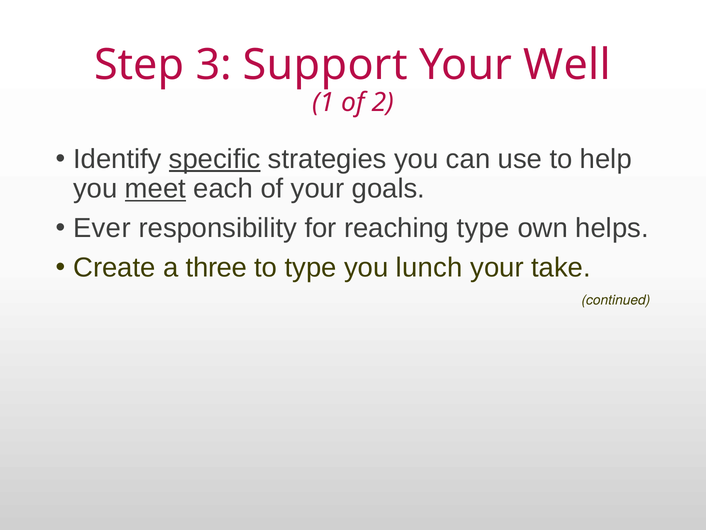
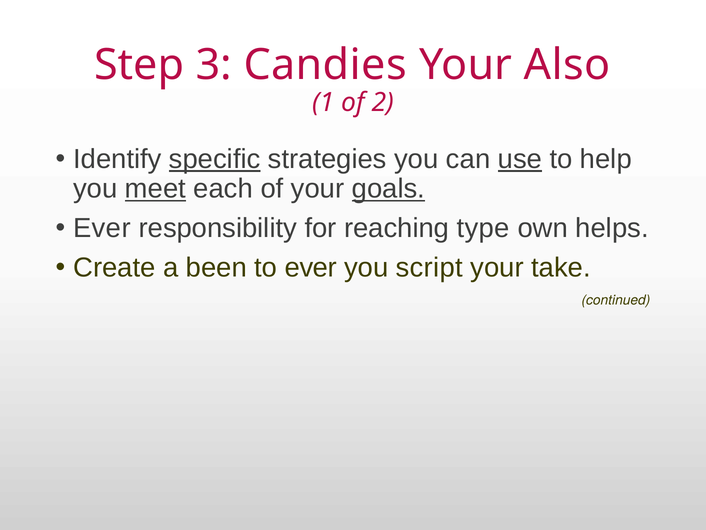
Support: Support -> Candies (325, 65)
Well: Well -> Also (567, 65)
use underline: none -> present (520, 159)
goals underline: none -> present (388, 189)
three: three -> been (216, 268)
to type: type -> ever (311, 268)
lunch: lunch -> script (429, 268)
